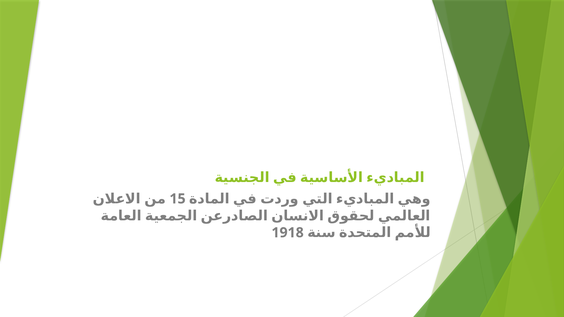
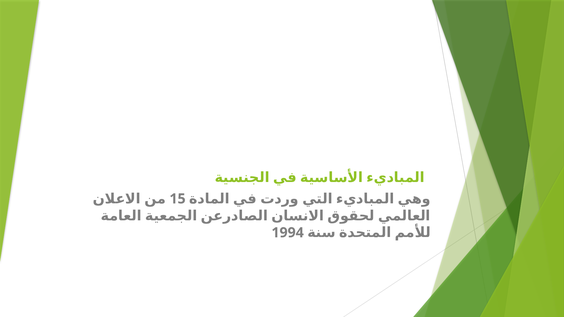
1918: 1918 -> 1994 (288, 233)
